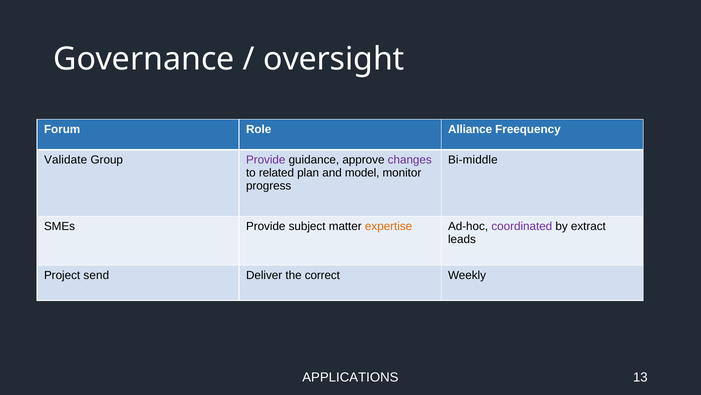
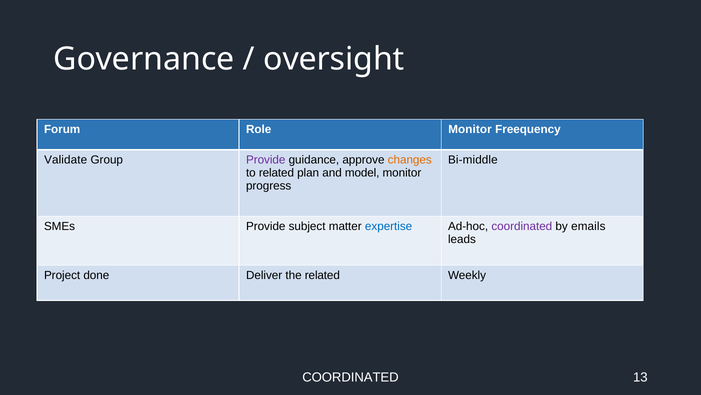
Role Alliance: Alliance -> Monitor (470, 129)
changes colour: purple -> orange (410, 160)
expertise colour: orange -> blue (389, 226)
extract: extract -> emails (588, 226)
send: send -> done (96, 275)
the correct: correct -> related (322, 275)
APPLICATIONS: APPLICATIONS -> COORDINATED (350, 377)
